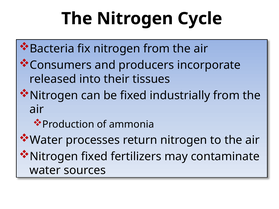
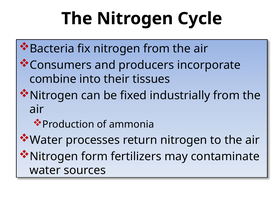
released: released -> combine (53, 79)
Nitrogen fixed: fixed -> form (94, 157)
